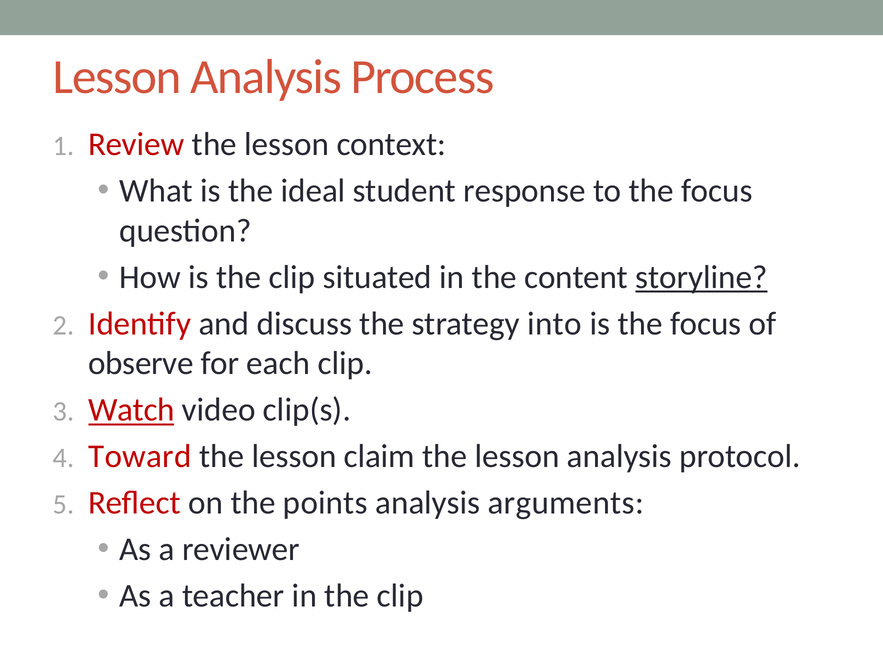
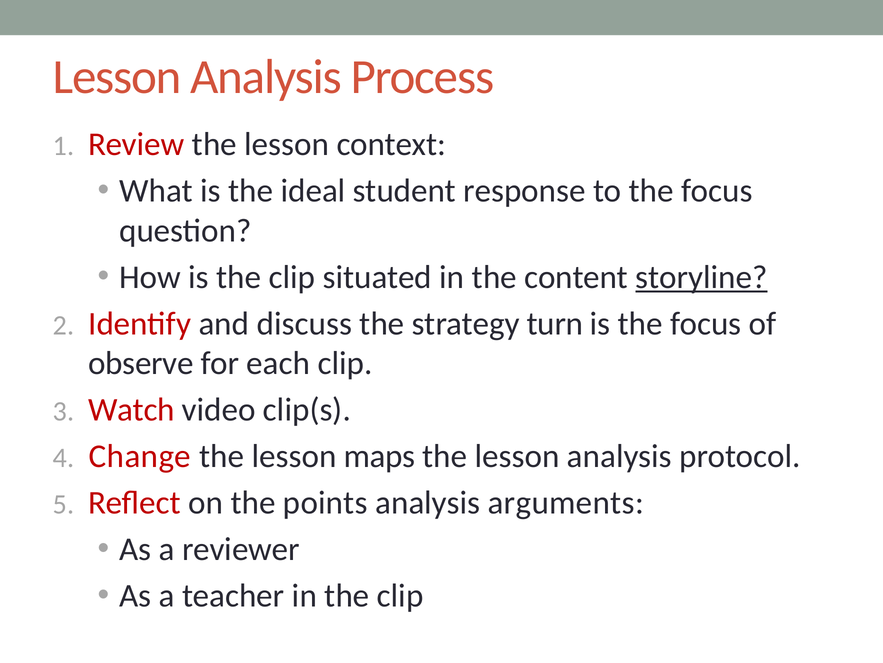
into: into -> turn (555, 323)
Watch underline: present -> none (131, 410)
Toward: Toward -> Change (140, 456)
claim: claim -> maps (379, 456)
